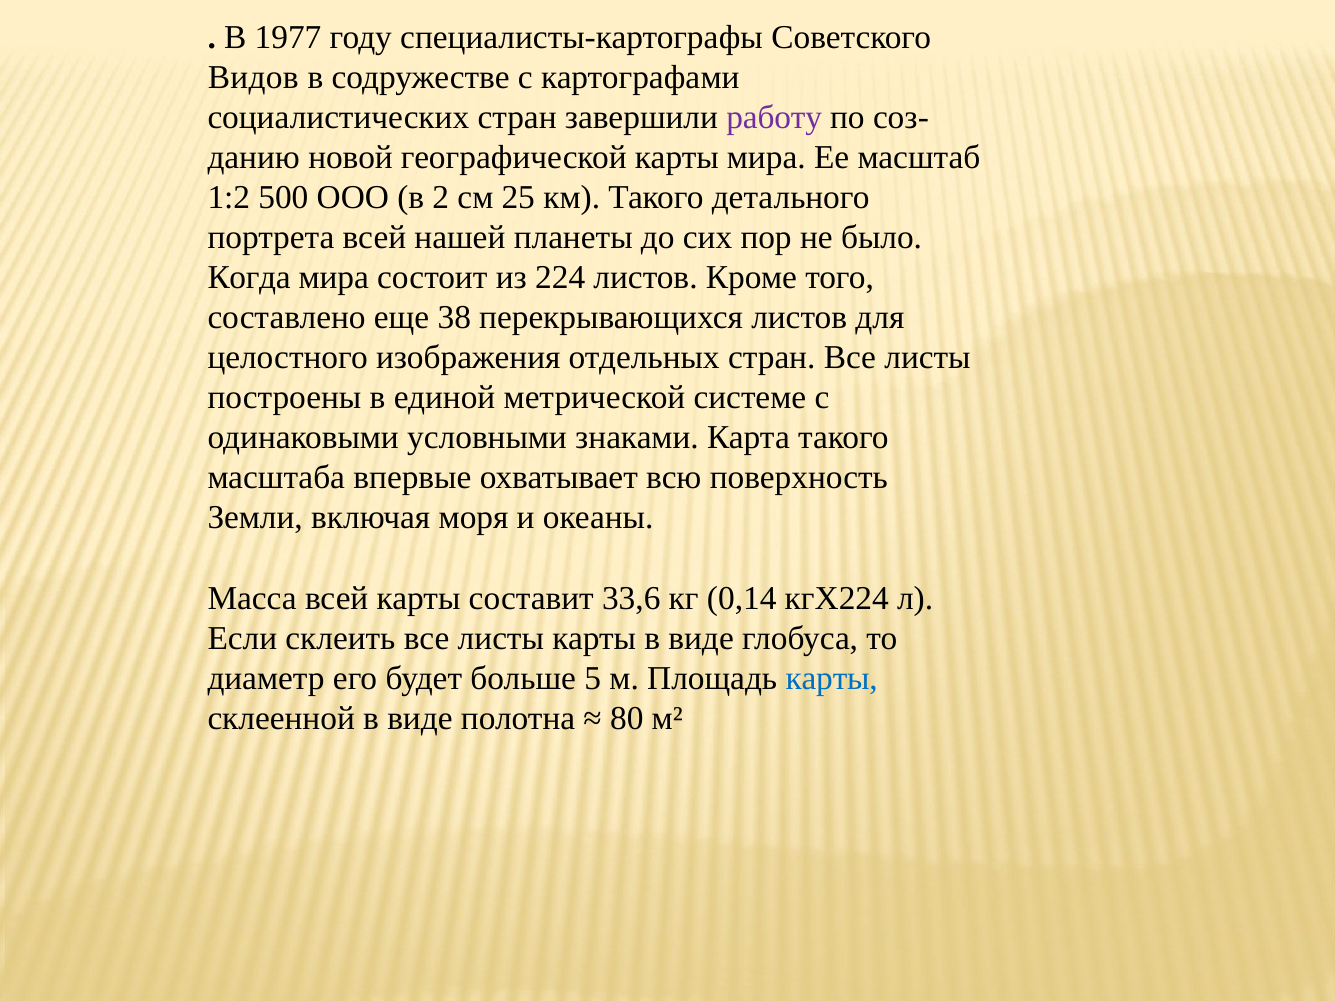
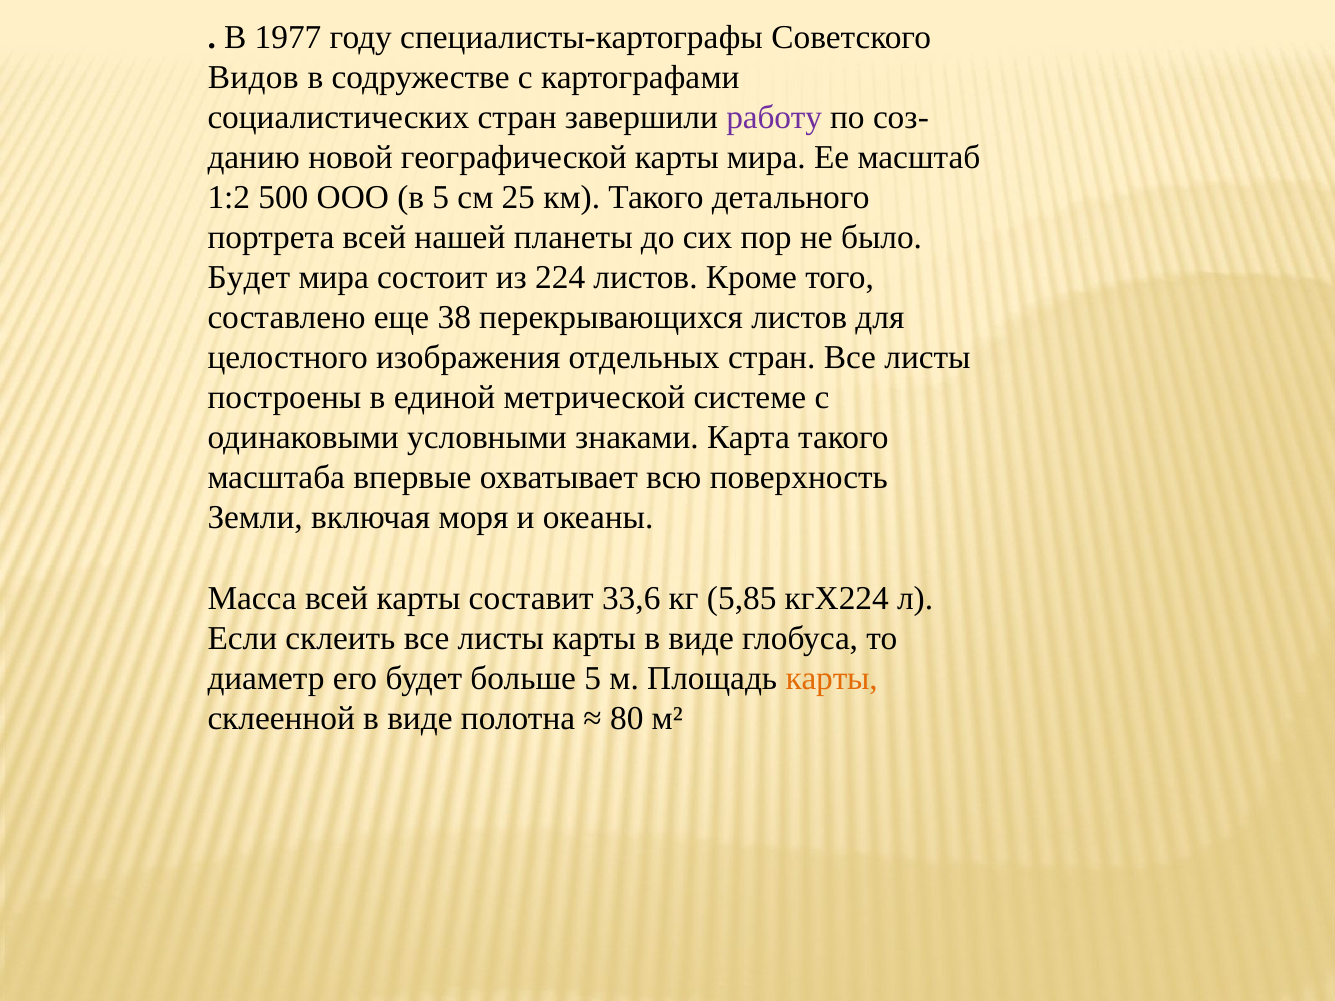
в 2: 2 -> 5 (441, 198)
Когда: Когда -> Будет (249, 278)
0,14: 0,14 -> 5,85 (742, 598)
карты colour: blue -> orange (832, 678)
